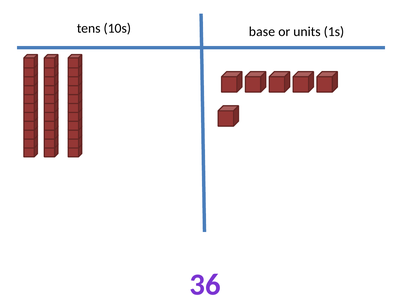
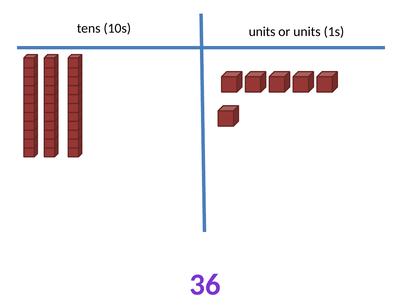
10s base: base -> units (262, 32)
